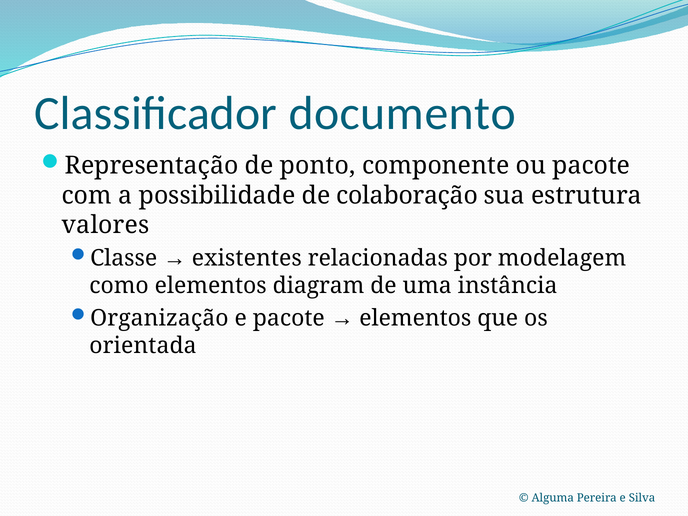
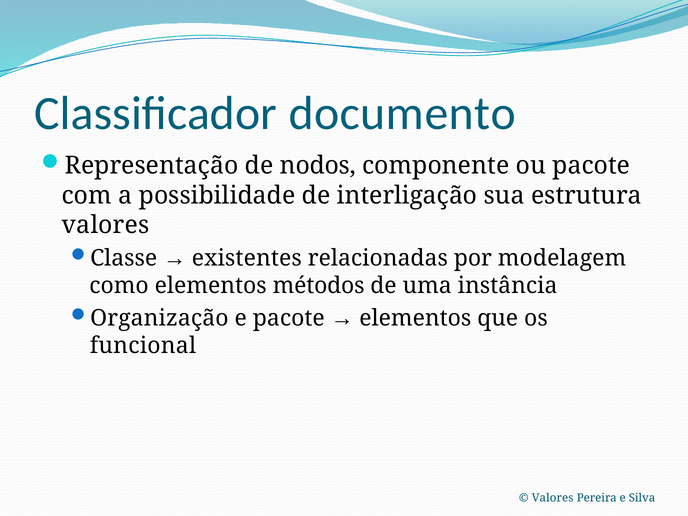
ponto: ponto -> nodos (318, 166)
colaboração: colaboração -> interligação (407, 195)
diagram: diagram -> métodos (319, 286)
orientada: orientada -> funcional (143, 345)
Alguma: Alguma -> Valores (553, 498)
